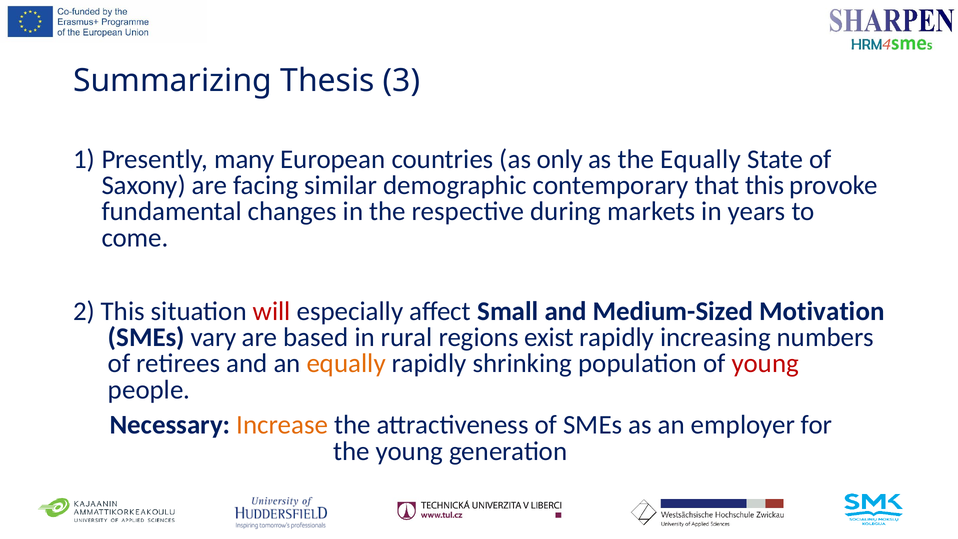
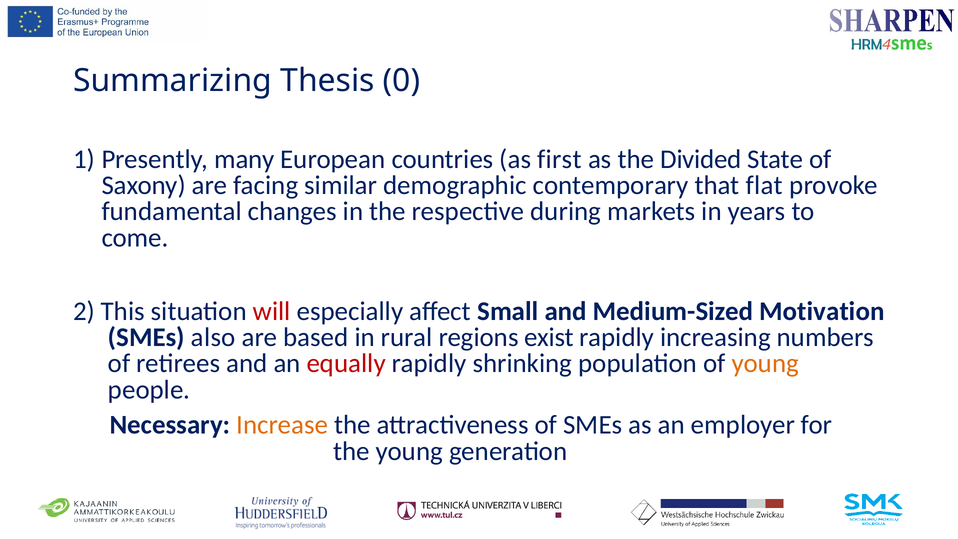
3: 3 -> 0 (402, 81)
only: only -> first (559, 159)
the Equally: Equally -> Divided (701, 159)
that this: this -> flat (764, 185)
vary: vary -> also (213, 337)
equally colour: orange -> red (346, 363)
young colour: red -> orange (765, 363)
